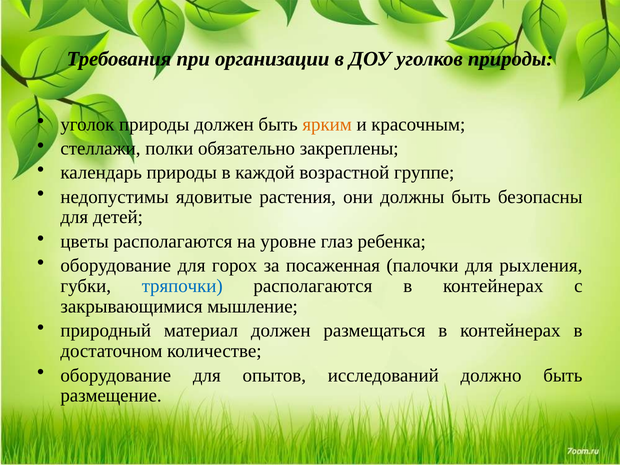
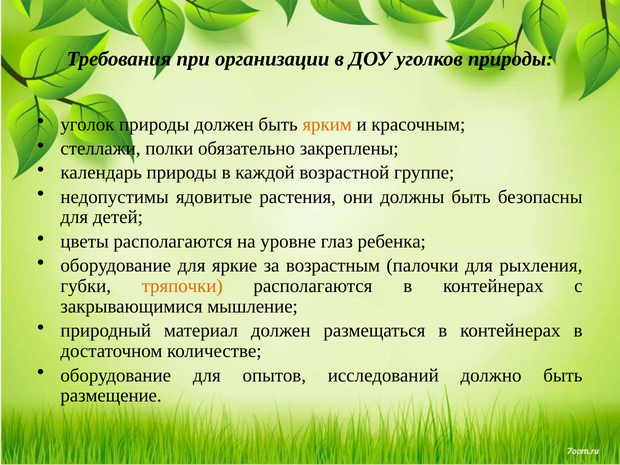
горох: горох -> яркие (235, 266)
посаженная: посаженная -> возрастным (333, 266)
тряпочки colour: blue -> orange (182, 286)
